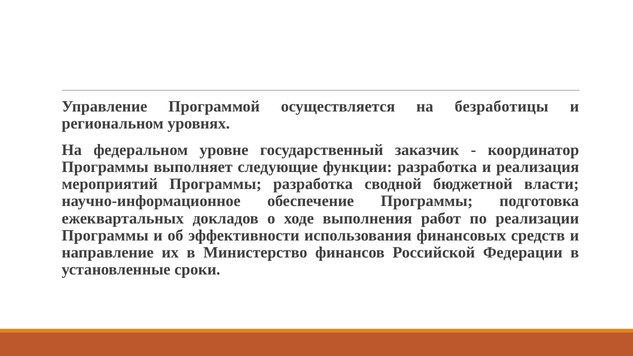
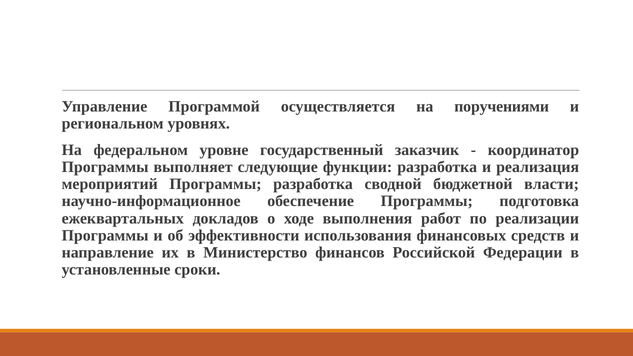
безработицы: безработицы -> поручениями (502, 107)
